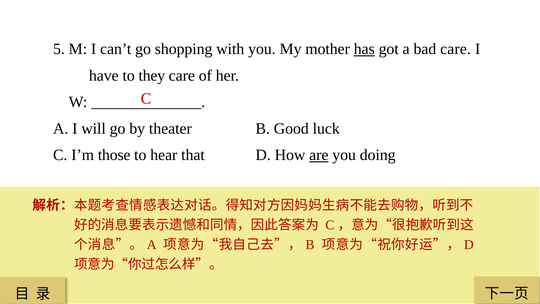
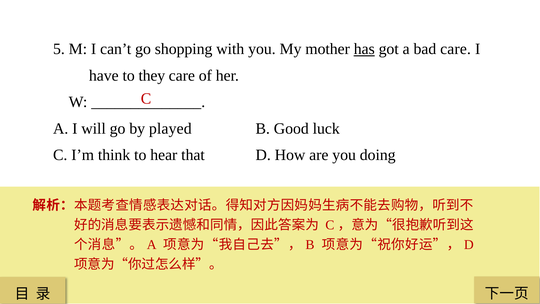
theater: theater -> played (170, 128)
those: those -> think (114, 155)
are underline: present -> none (319, 155)
